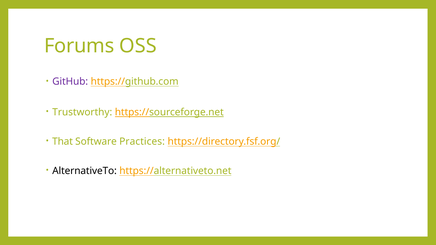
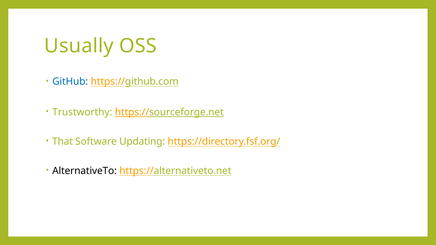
Forums: Forums -> Usually (79, 46)
GitHub colour: purple -> blue (70, 82)
Practices: Practices -> Updating (142, 142)
